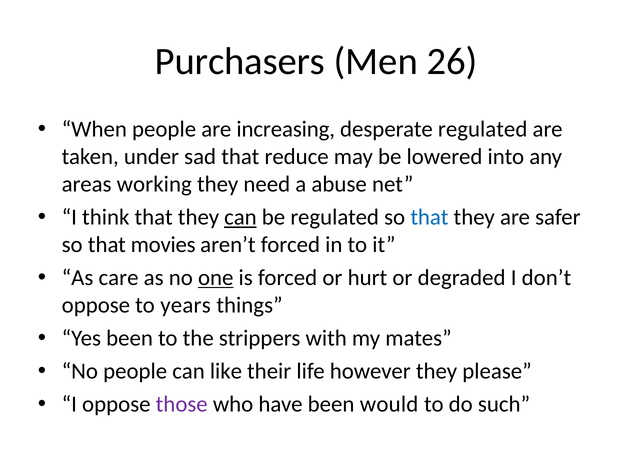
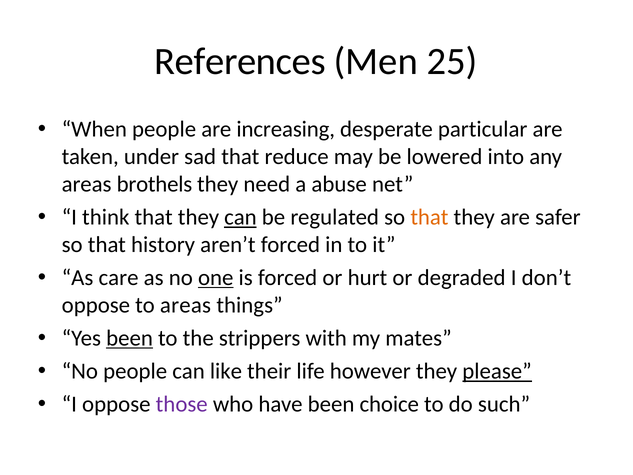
Purchasers: Purchasers -> References (240, 61)
26: 26 -> 25 (452, 61)
desperate regulated: regulated -> particular (483, 129)
working: working -> brothels (154, 184)
that colour: blue -> orange (429, 217)
movies: movies -> history (163, 245)
to years: years -> areas (185, 305)
been underline: none -> present (130, 338)
please underline: none -> present (497, 371)
would: would -> choice (389, 404)
